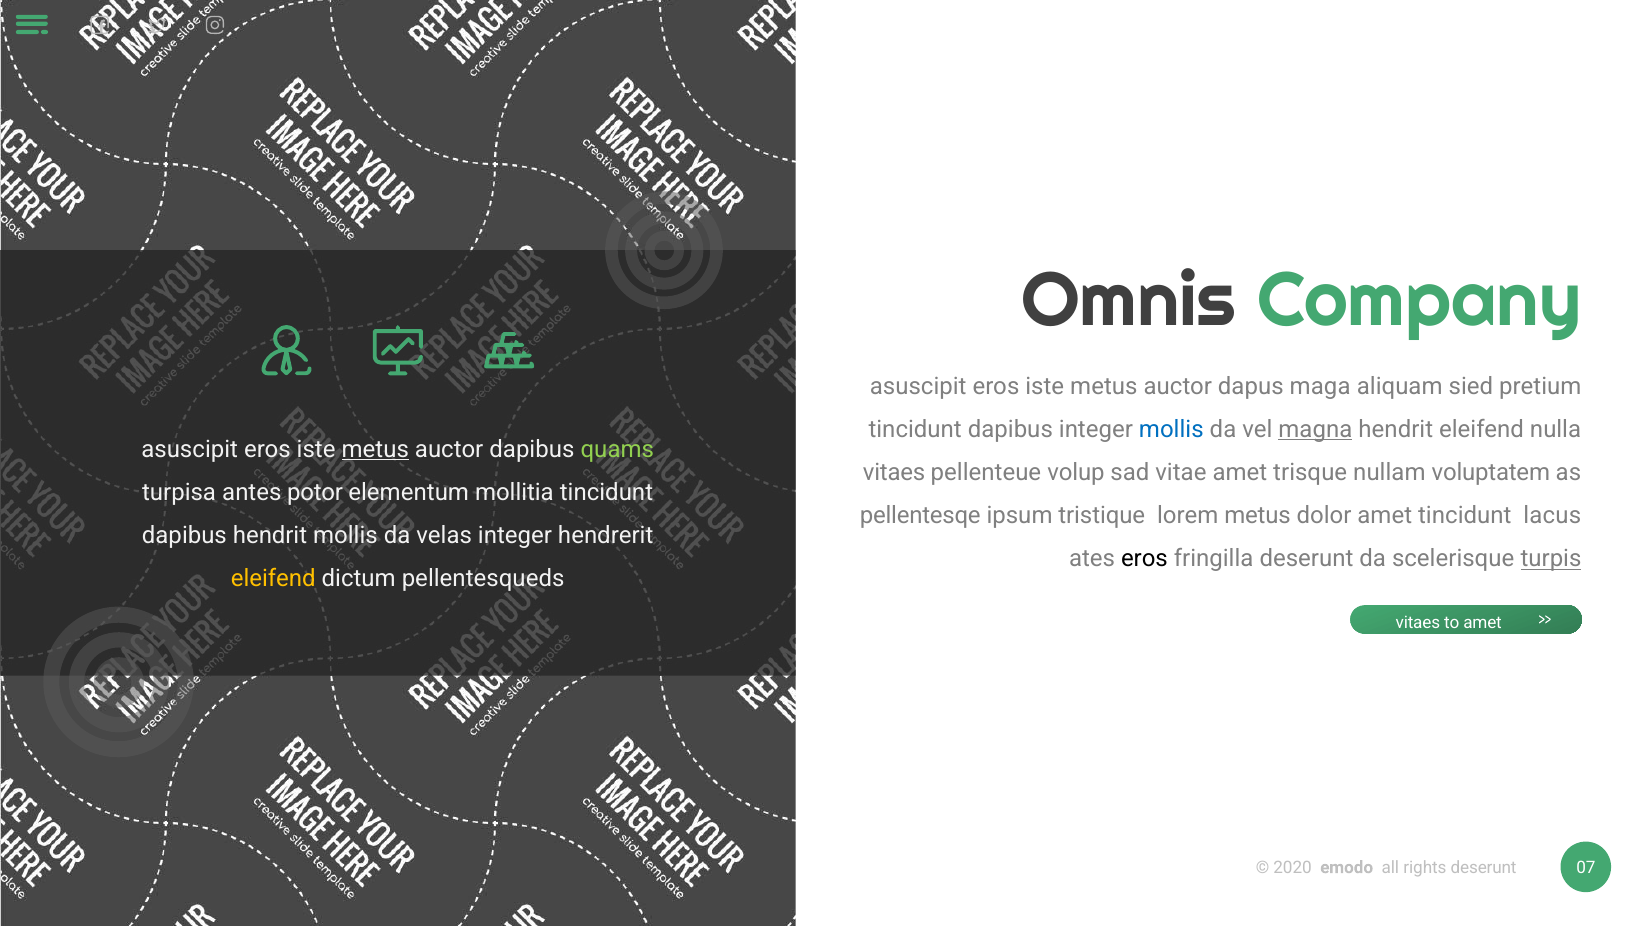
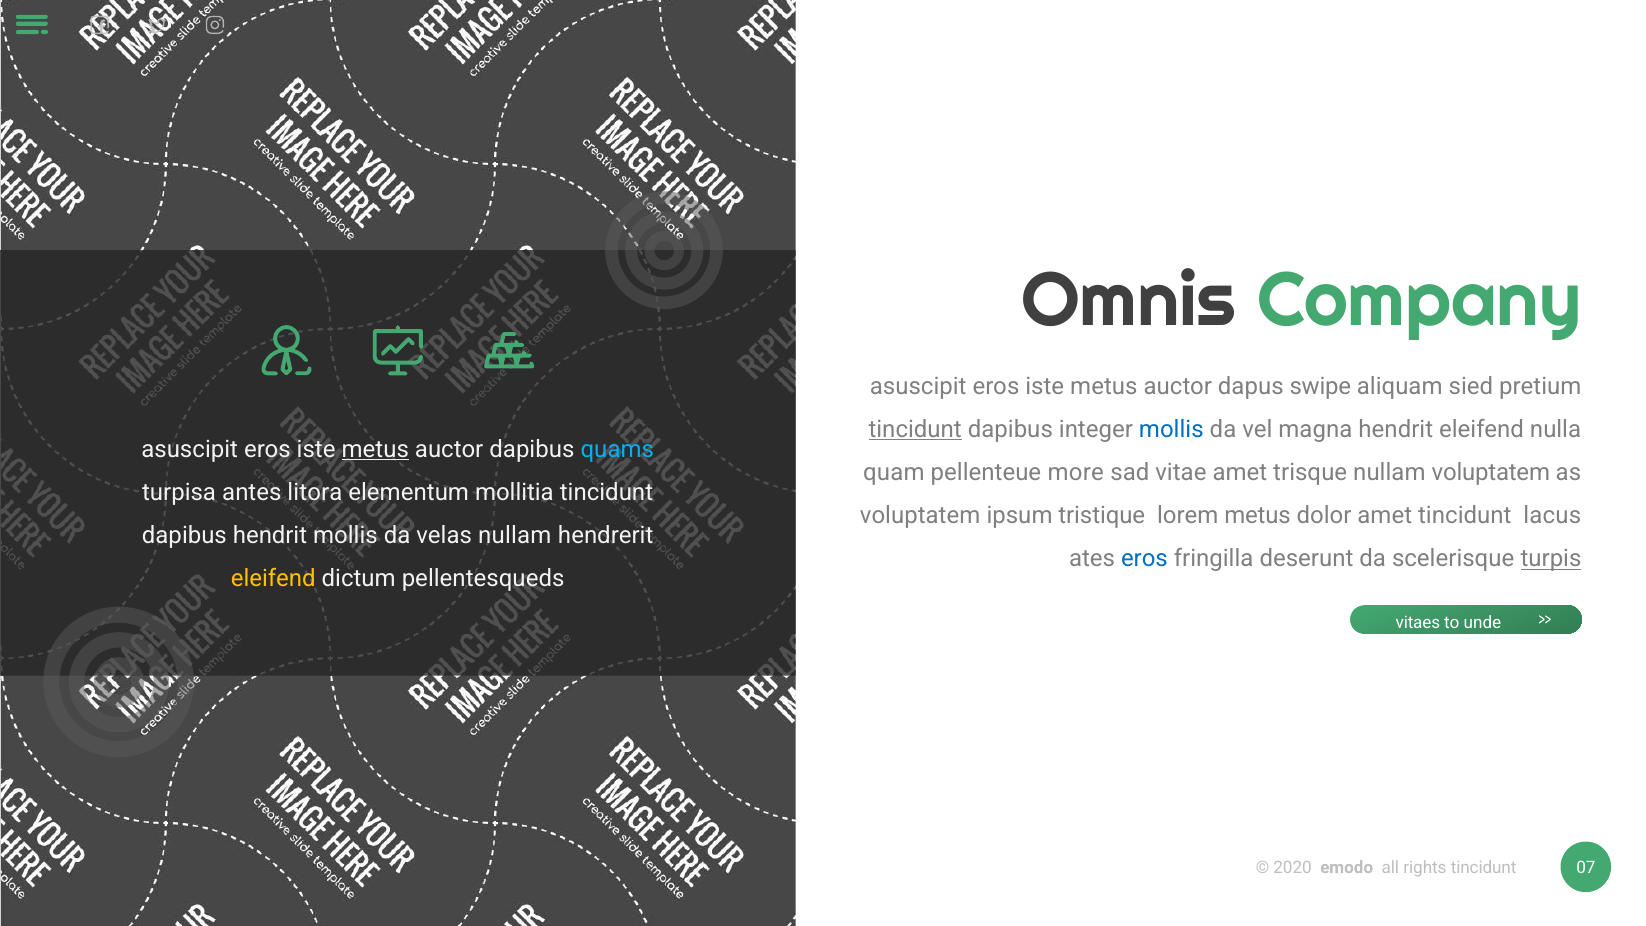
maga: maga -> swipe (1320, 386)
tincidunt underline: none -> present (915, 429)
magna underline: present -> none (1315, 429)
quams colour: light green -> light blue (617, 449)
vitaes: vitaes -> quam (894, 472)
volup: volup -> more (1076, 472)
potor: potor -> litora (315, 492)
pellentesqe: pellentesqe -> voluptatem (920, 516)
velas integer: integer -> nullam (515, 536)
eros colour: black -> blue (1144, 559)
to amet: amet -> unde (1482, 622)
rights deserunt: deserunt -> tincidunt (1484, 867)
